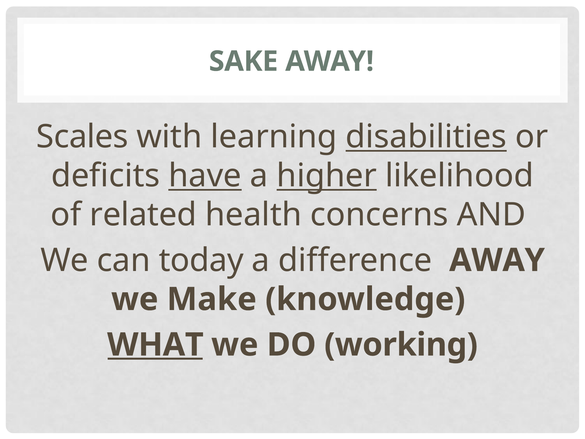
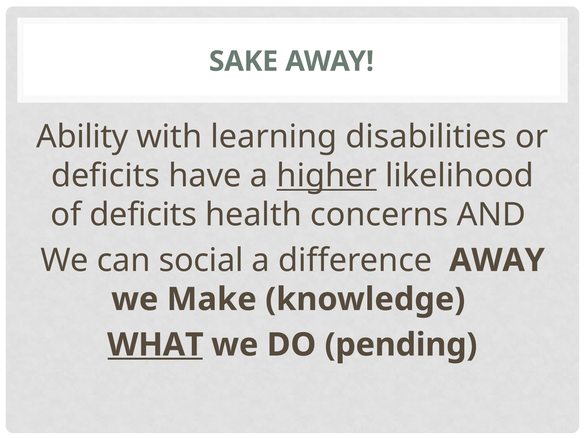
Scales: Scales -> Ability (82, 137)
disabilities underline: present -> none (426, 137)
have underline: present -> none (205, 176)
of related: related -> deficits (143, 215)
today: today -> social (201, 260)
working: working -> pending (401, 345)
